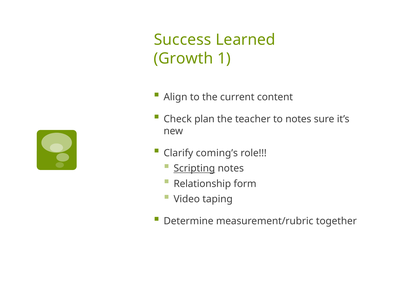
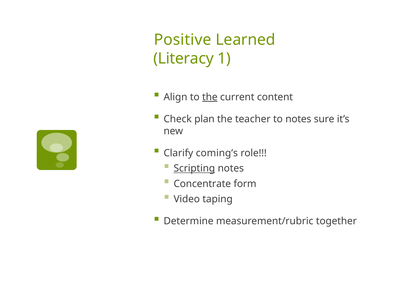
Success: Success -> Positive (183, 40)
Growth: Growth -> Literacy (184, 58)
the underline: none -> present (210, 97)
Relationship: Relationship -> Concentrate (202, 183)
